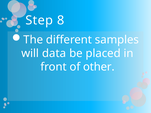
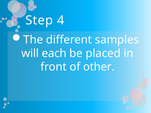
8: 8 -> 4 (61, 20)
data: data -> each (54, 53)
